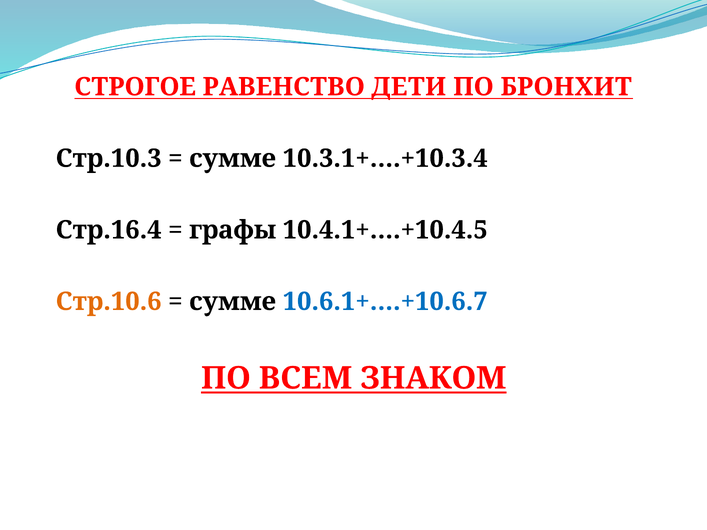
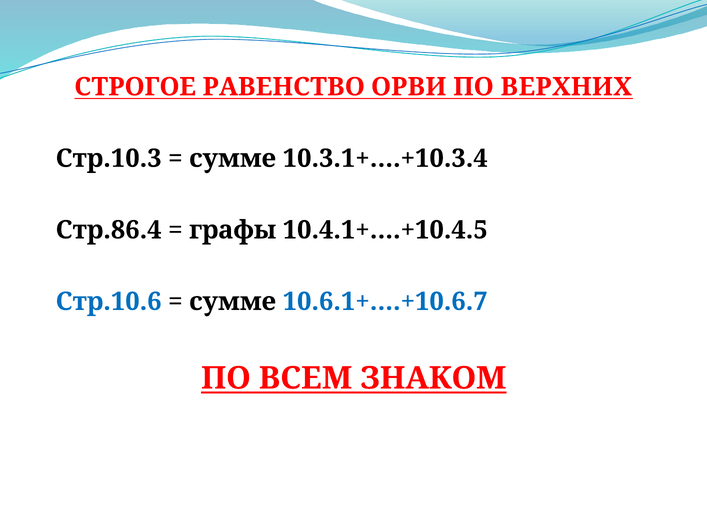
ДЕТИ: ДЕТИ -> ОРВИ (409, 87)
БРОНХИТ: БРОНХИТ -> ВЕРХНИХ (566, 87)
Стр.16.4: Стр.16.4 -> Стр.86.4 (109, 230)
Стр.10.6 colour: orange -> blue (109, 302)
